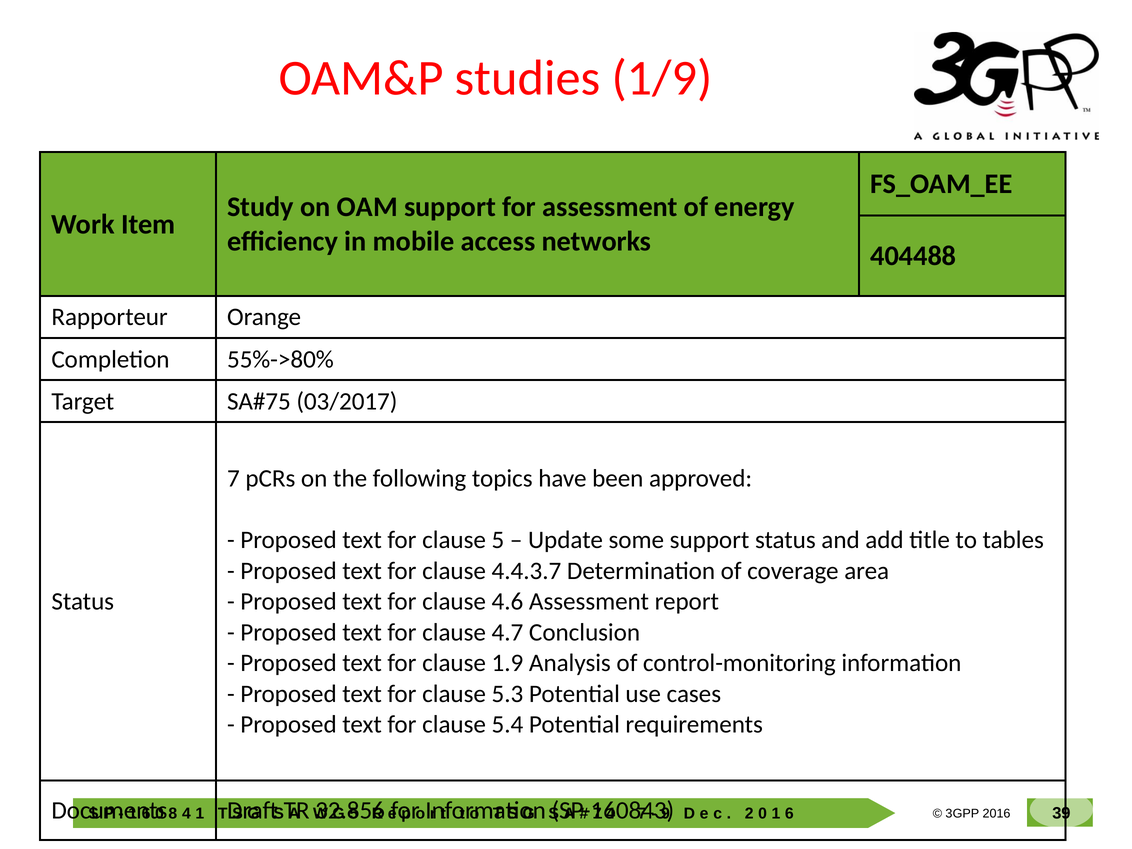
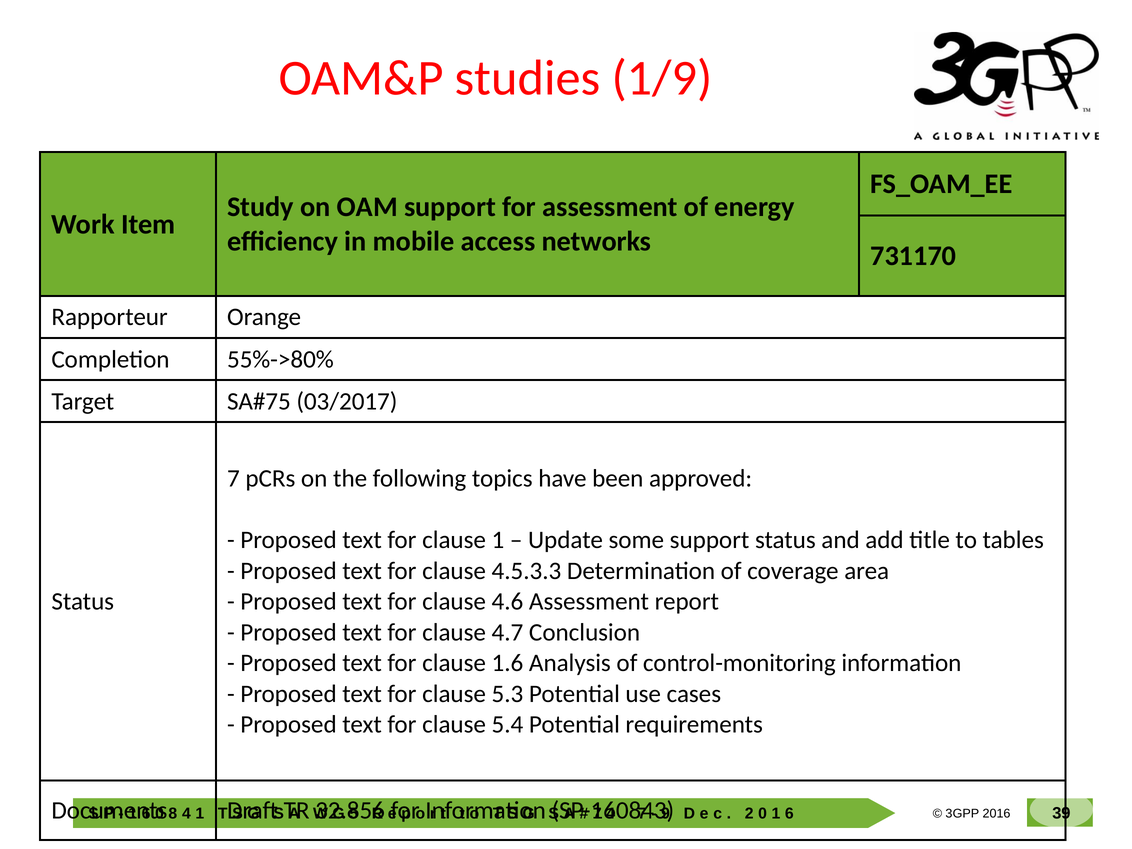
404488: 404488 -> 731170 (913, 256)
clause 5: 5 -> 1 (498, 540)
4.4.3.7: 4.4.3.7 -> 4.5.3.3 (526, 571)
1.9: 1.9 -> 1.6 (507, 663)
